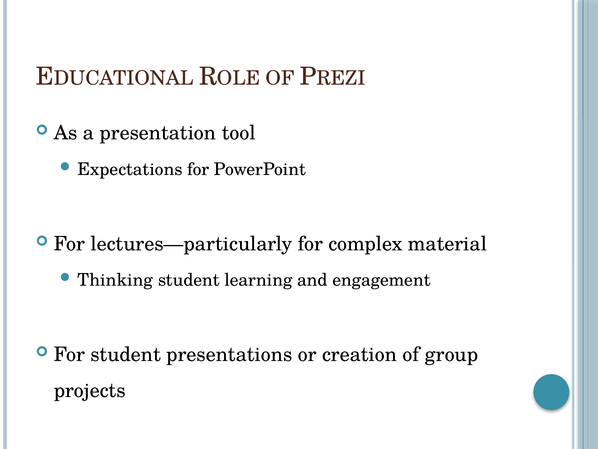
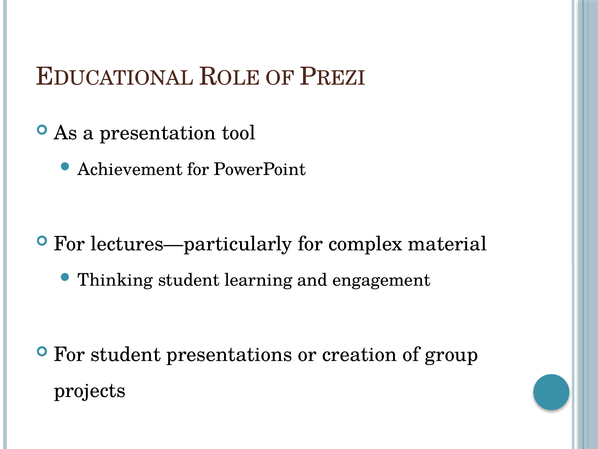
Expectations: Expectations -> Achievement (130, 169)
